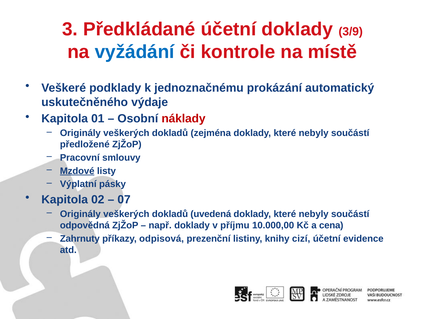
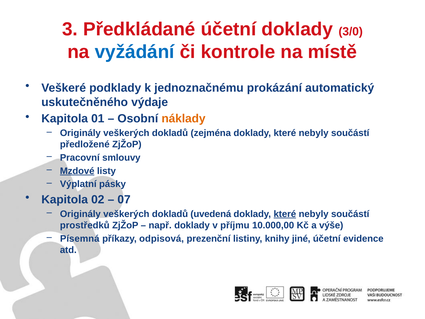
3/9: 3/9 -> 3/0 (351, 32)
náklady colour: red -> orange (183, 119)
které underline: none -> present (285, 214)
odpovědná: odpovědná -> prostředků (85, 225)
cena: cena -> výše (331, 225)
Zahrnuty: Zahrnuty -> Písemná (80, 238)
cizí: cizí -> jiné (301, 238)
